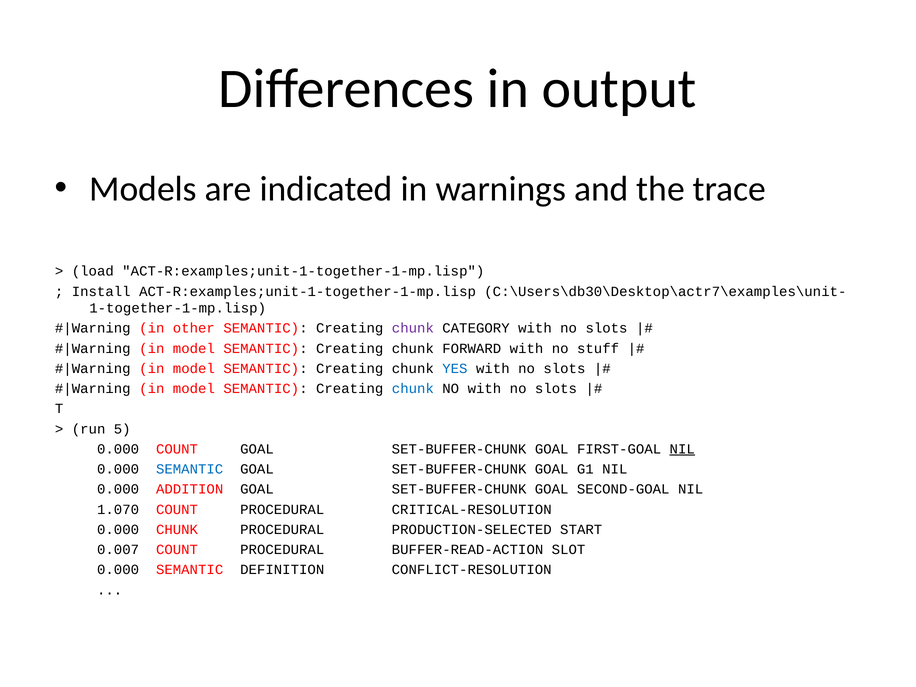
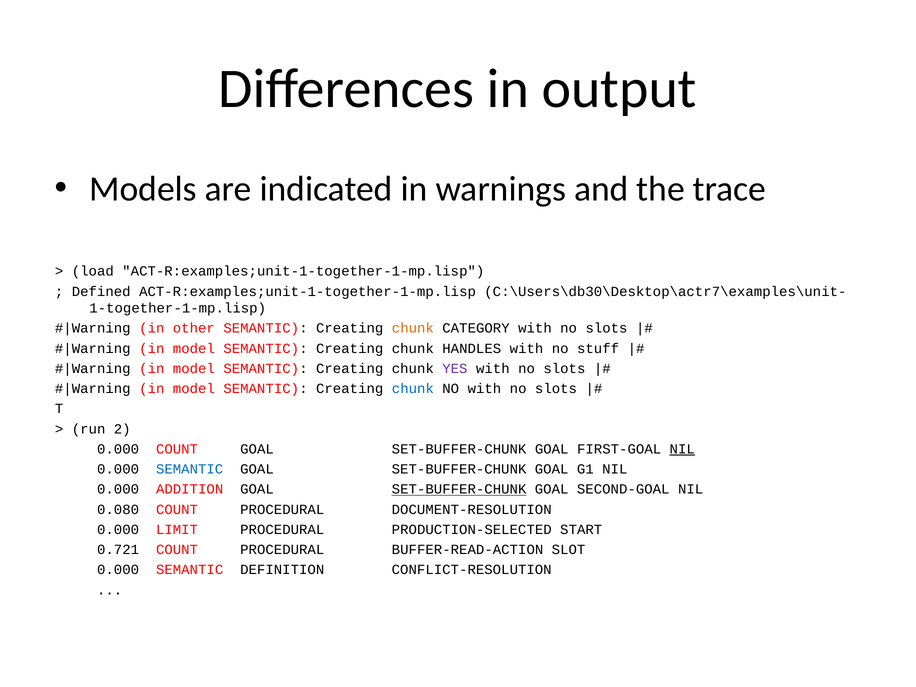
Install: Install -> Defined (101, 291)
chunk colour: purple -> orange (413, 328)
FORWARD: FORWARD -> HANDLES (472, 348)
YES colour: blue -> purple (455, 369)
5: 5 -> 2 (122, 429)
SET-BUFFER-CHUNK underline: none -> present (459, 489)
1.070: 1.070 -> 0.080 (118, 509)
CRITICAL-RESOLUTION: CRITICAL-RESOLUTION -> DOCUMENT-RESOLUTION (472, 509)
0.000 CHUNK: CHUNK -> LIMIT (177, 530)
0.007: 0.007 -> 0.721 (118, 550)
